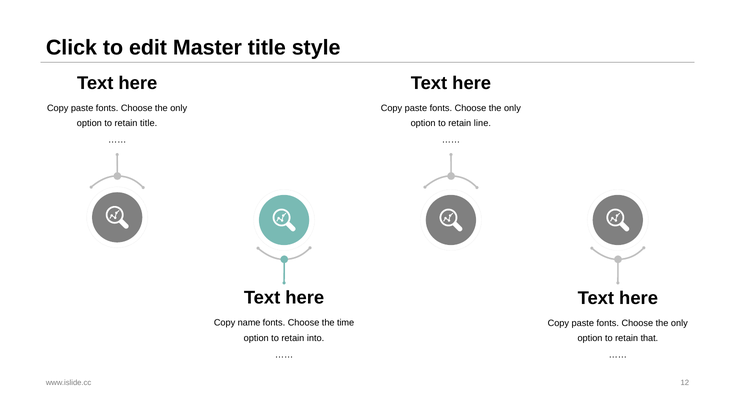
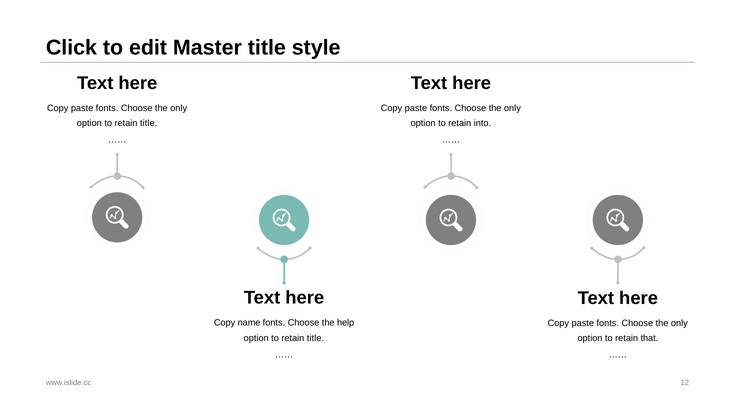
line: line -> into (482, 124)
time: time -> help (346, 323)
into: into -> title (316, 339)
